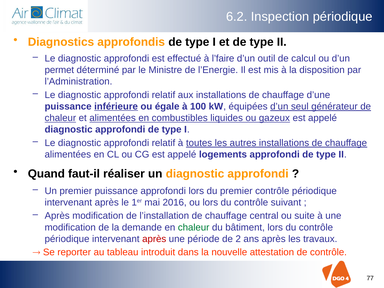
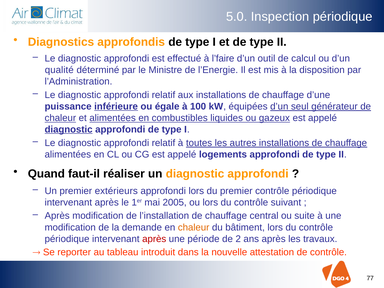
6.2: 6.2 -> 5.0 (237, 17)
permet: permet -> qualité (59, 70)
diagnostic underline: none -> present (69, 129)
premier puissance: puissance -> extérieurs (116, 191)
2016: 2016 -> 2005 (175, 202)
chaleur colour: green -> orange (194, 227)
